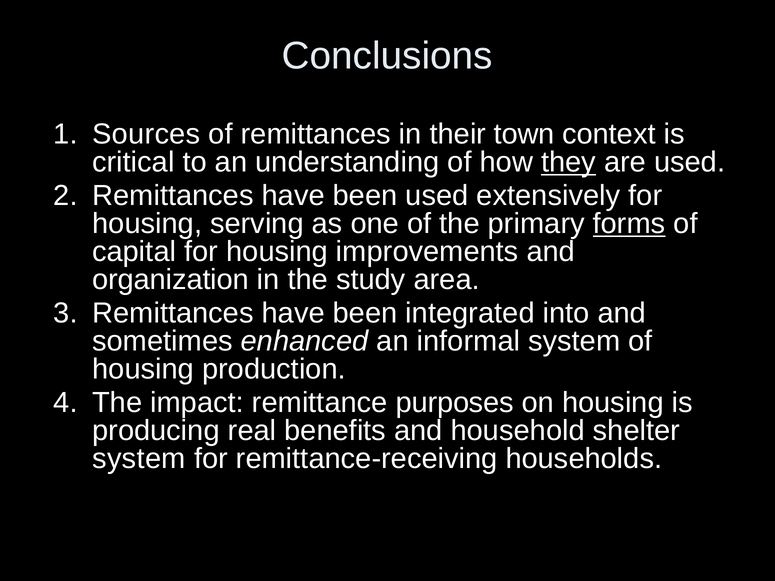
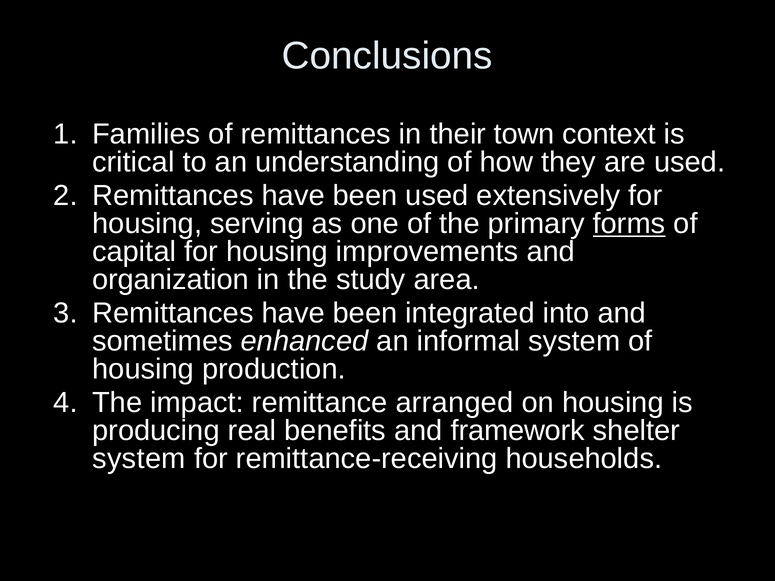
Sources: Sources -> Families (146, 134)
they underline: present -> none (569, 162)
purposes: purposes -> arranged (455, 403)
household: household -> framework (518, 431)
